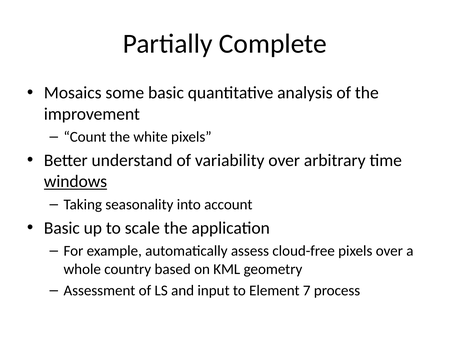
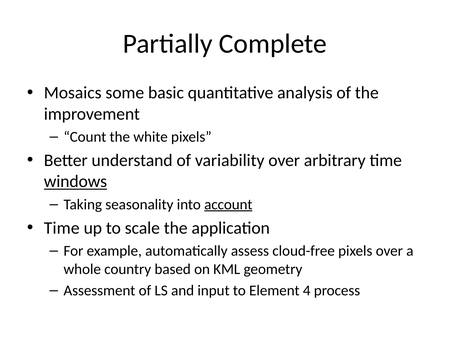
account underline: none -> present (228, 204)
Basic: Basic -> Time (62, 228)
7: 7 -> 4 (307, 290)
